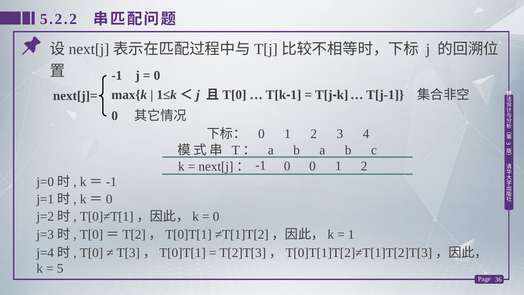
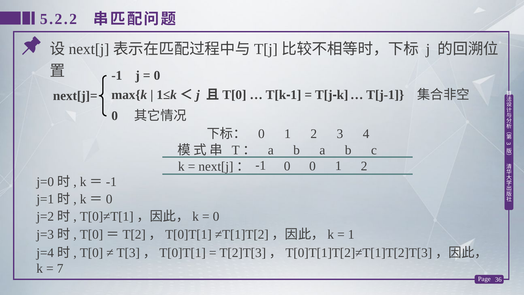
5: 5 -> 7 (60, 268)
